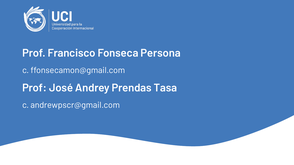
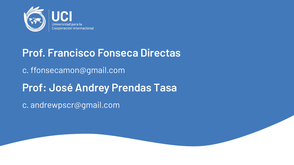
Persona: Persona -> Directas (161, 53)
